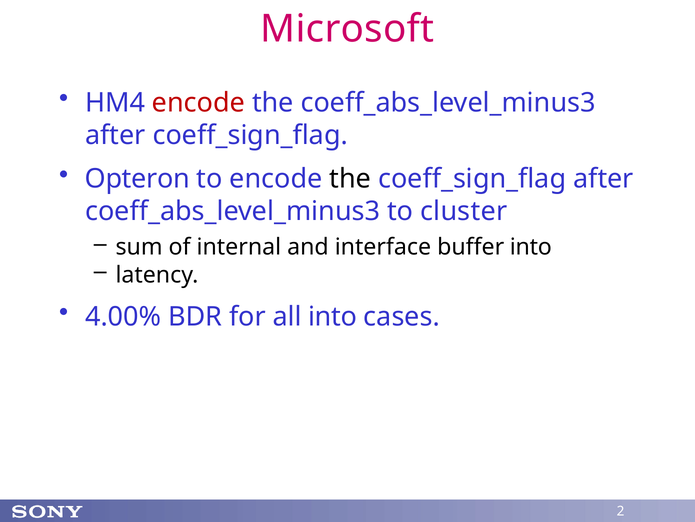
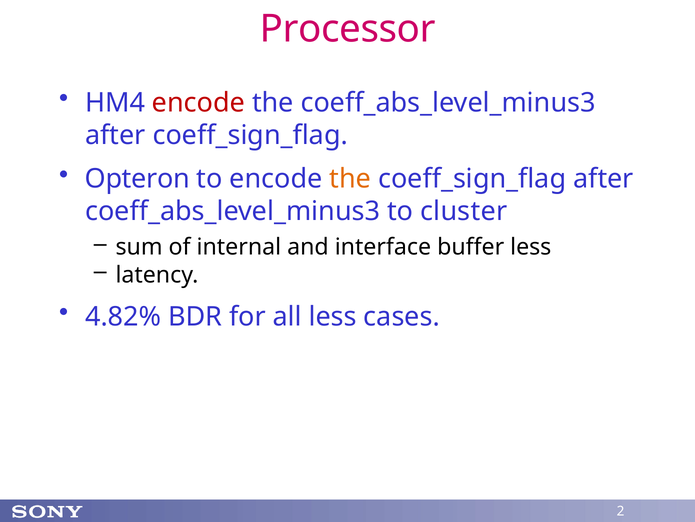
Microsoft: Microsoft -> Processor (348, 29)
the colour: black -> orange (350, 179)
buffer into: into -> less (531, 247)
4.00%: 4.00% -> 4.82% (123, 316)
all into: into -> less (333, 316)
